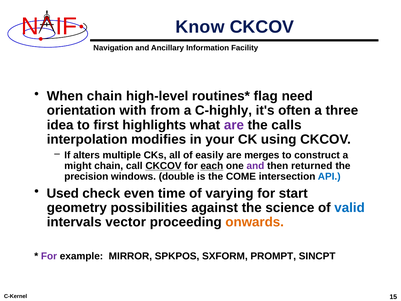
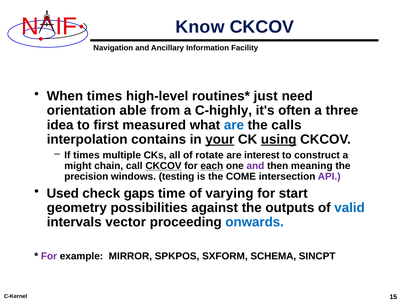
When chain: chain -> times (104, 96)
flag: flag -> just (266, 96)
with: with -> able (133, 111)
highlights: highlights -> measured (154, 125)
are colour: purple -> blue (234, 125)
modifies: modifies -> contains (159, 139)
your underline: none -> present (220, 139)
using underline: none -> present (279, 139)
If alters: alters -> times (86, 155)
easily: easily -> rotate (209, 155)
merges: merges -> interest (262, 155)
returned: returned -> meaning (312, 166)
double: double -> testing (177, 177)
API colour: blue -> purple (329, 177)
even: even -> gaps (139, 193)
science: science -> outputs (290, 208)
onwards colour: orange -> blue (255, 222)
PROMPT: PROMPT -> SCHEMA (273, 256)
